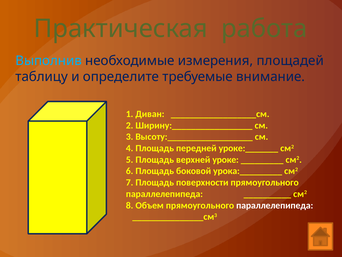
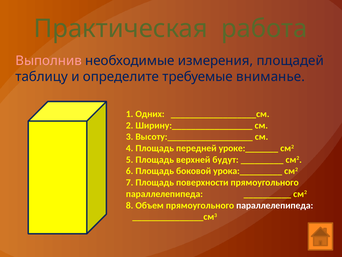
Выполнив colour: light blue -> pink (49, 61)
внимание: внимание -> вниманье (271, 77)
Диван: Диван -> Одних (150, 114)
уроке: уроке -> будут (225, 159)
